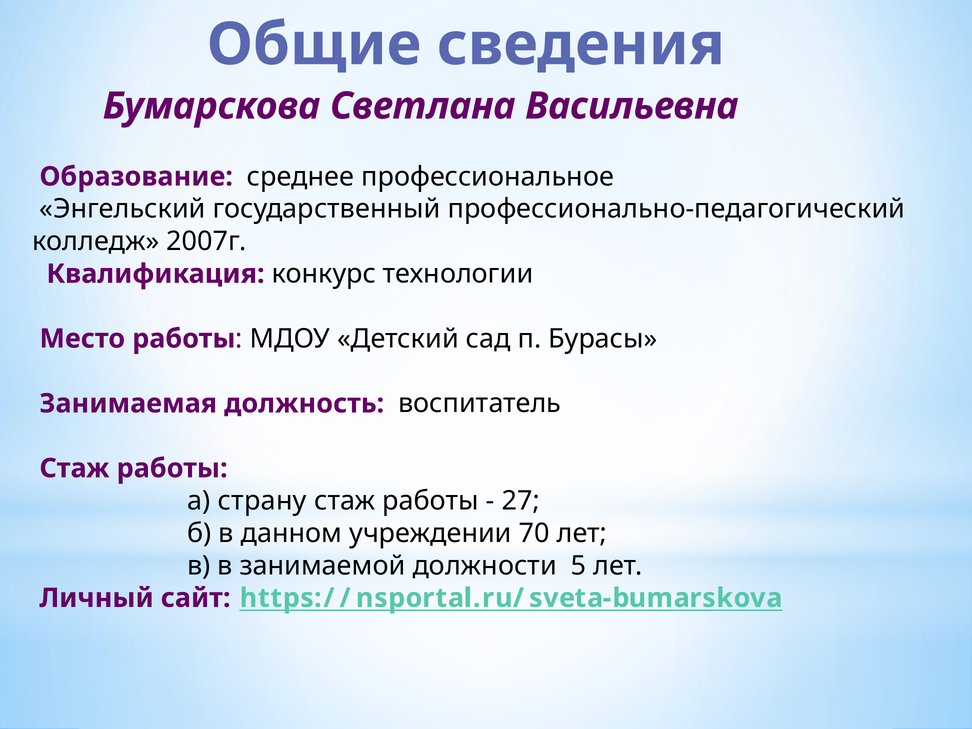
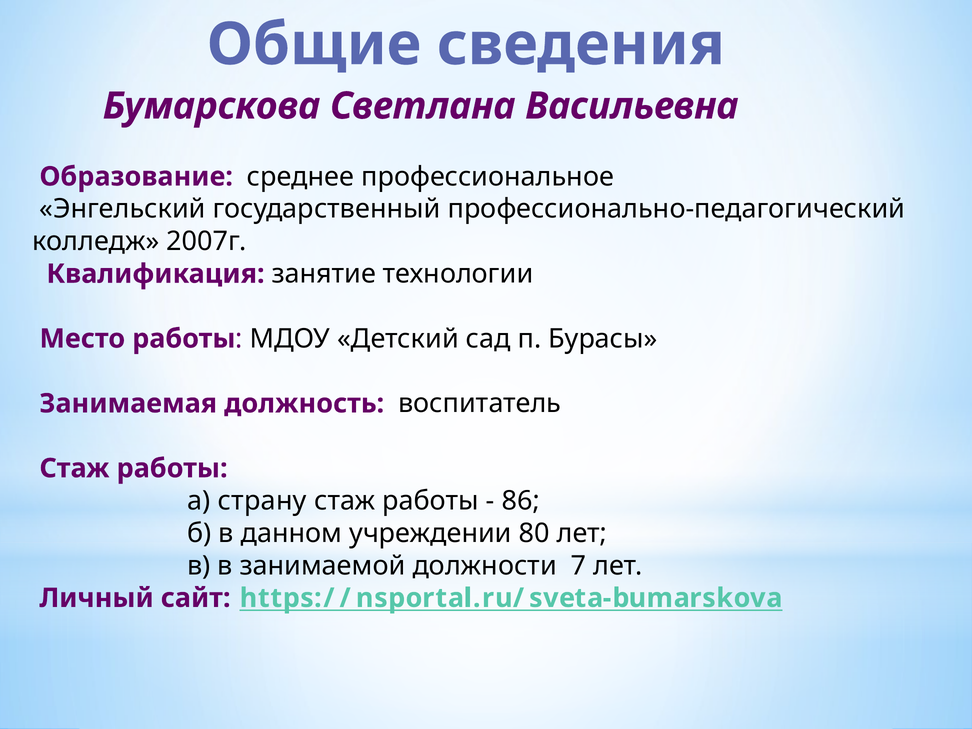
конкурс: конкурс -> занятие (324, 274)
27: 27 -> 86 (521, 501)
70: 70 -> 80 (534, 533)
5: 5 -> 7 (579, 566)
